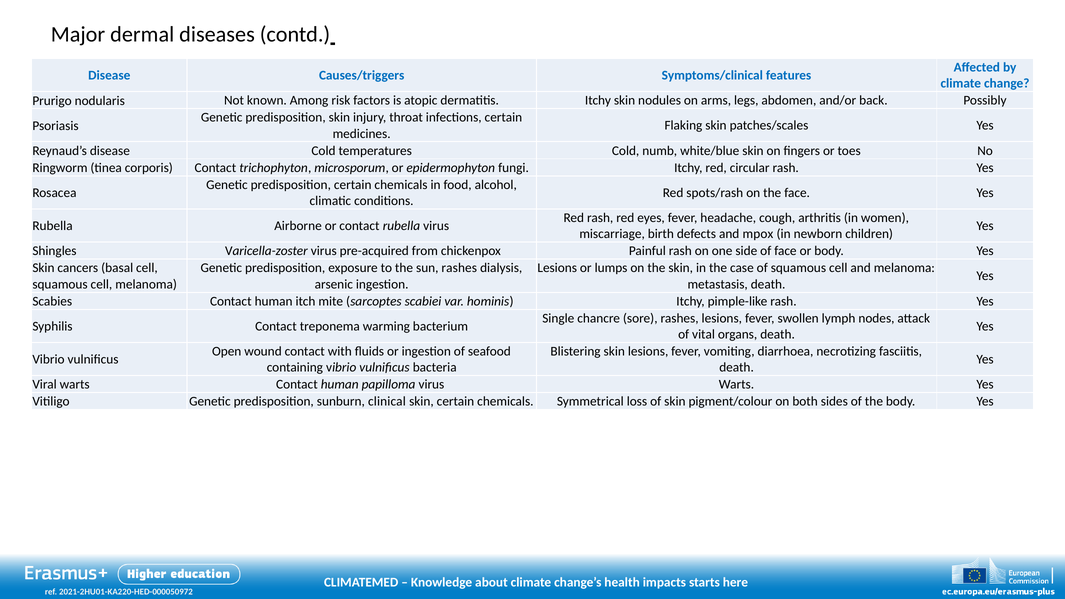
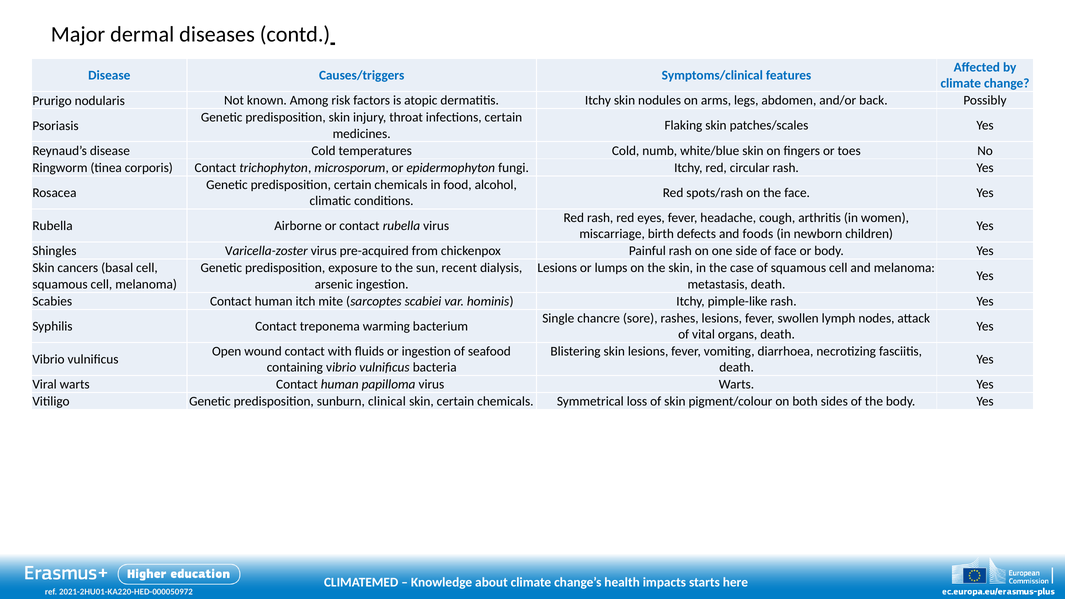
mpox: mpox -> foods (758, 234)
sun rashes: rashes -> recent (459, 268)
